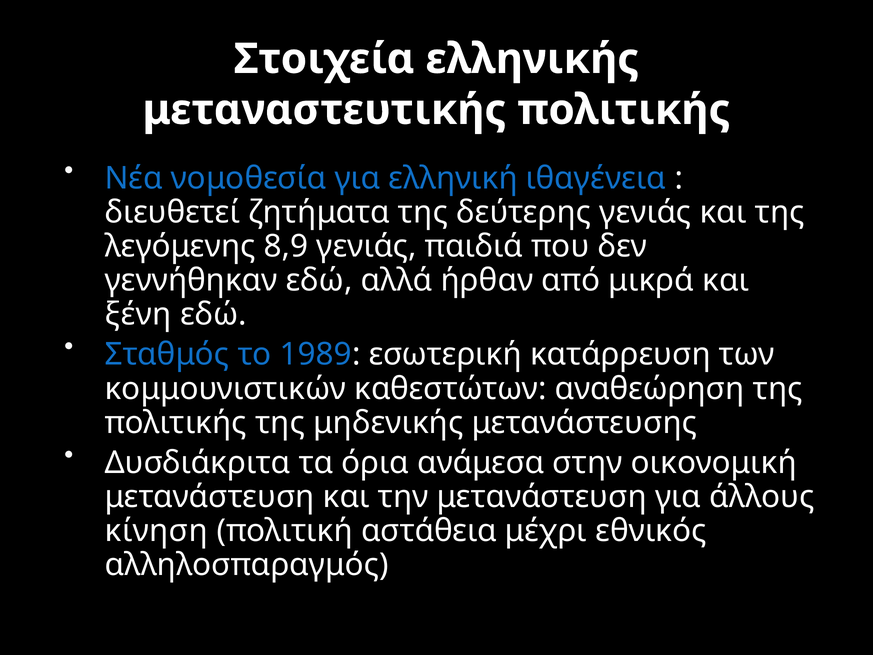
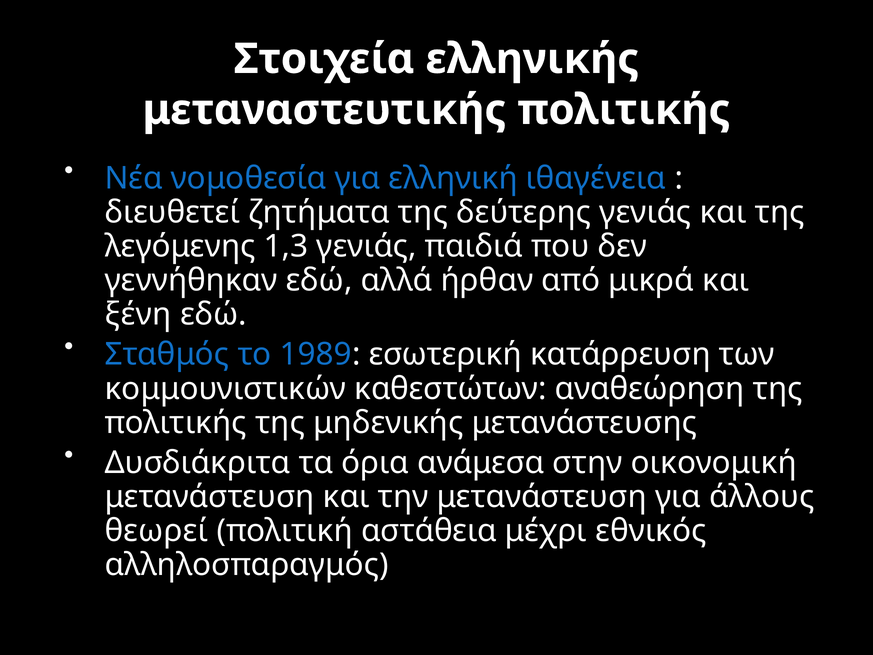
8,9: 8,9 -> 1,3 (286, 246)
κίνηση: κίνηση -> θεωρεί (156, 531)
